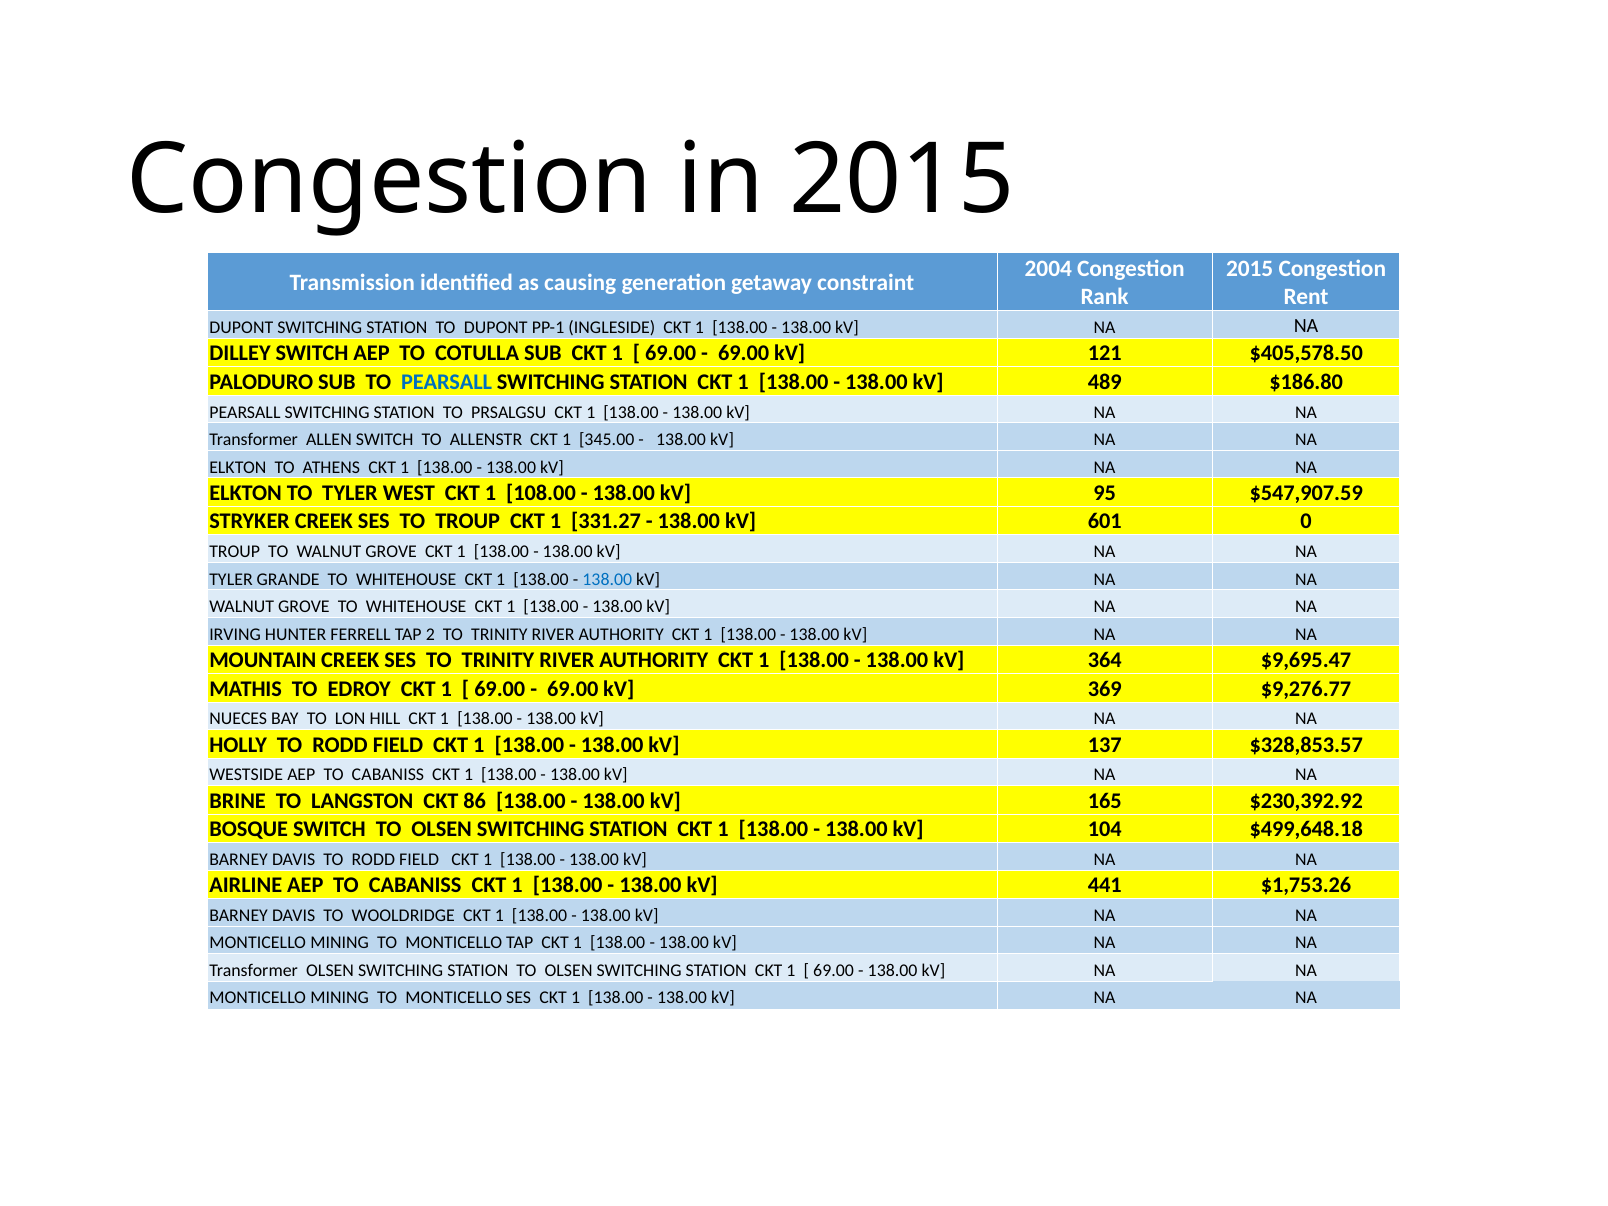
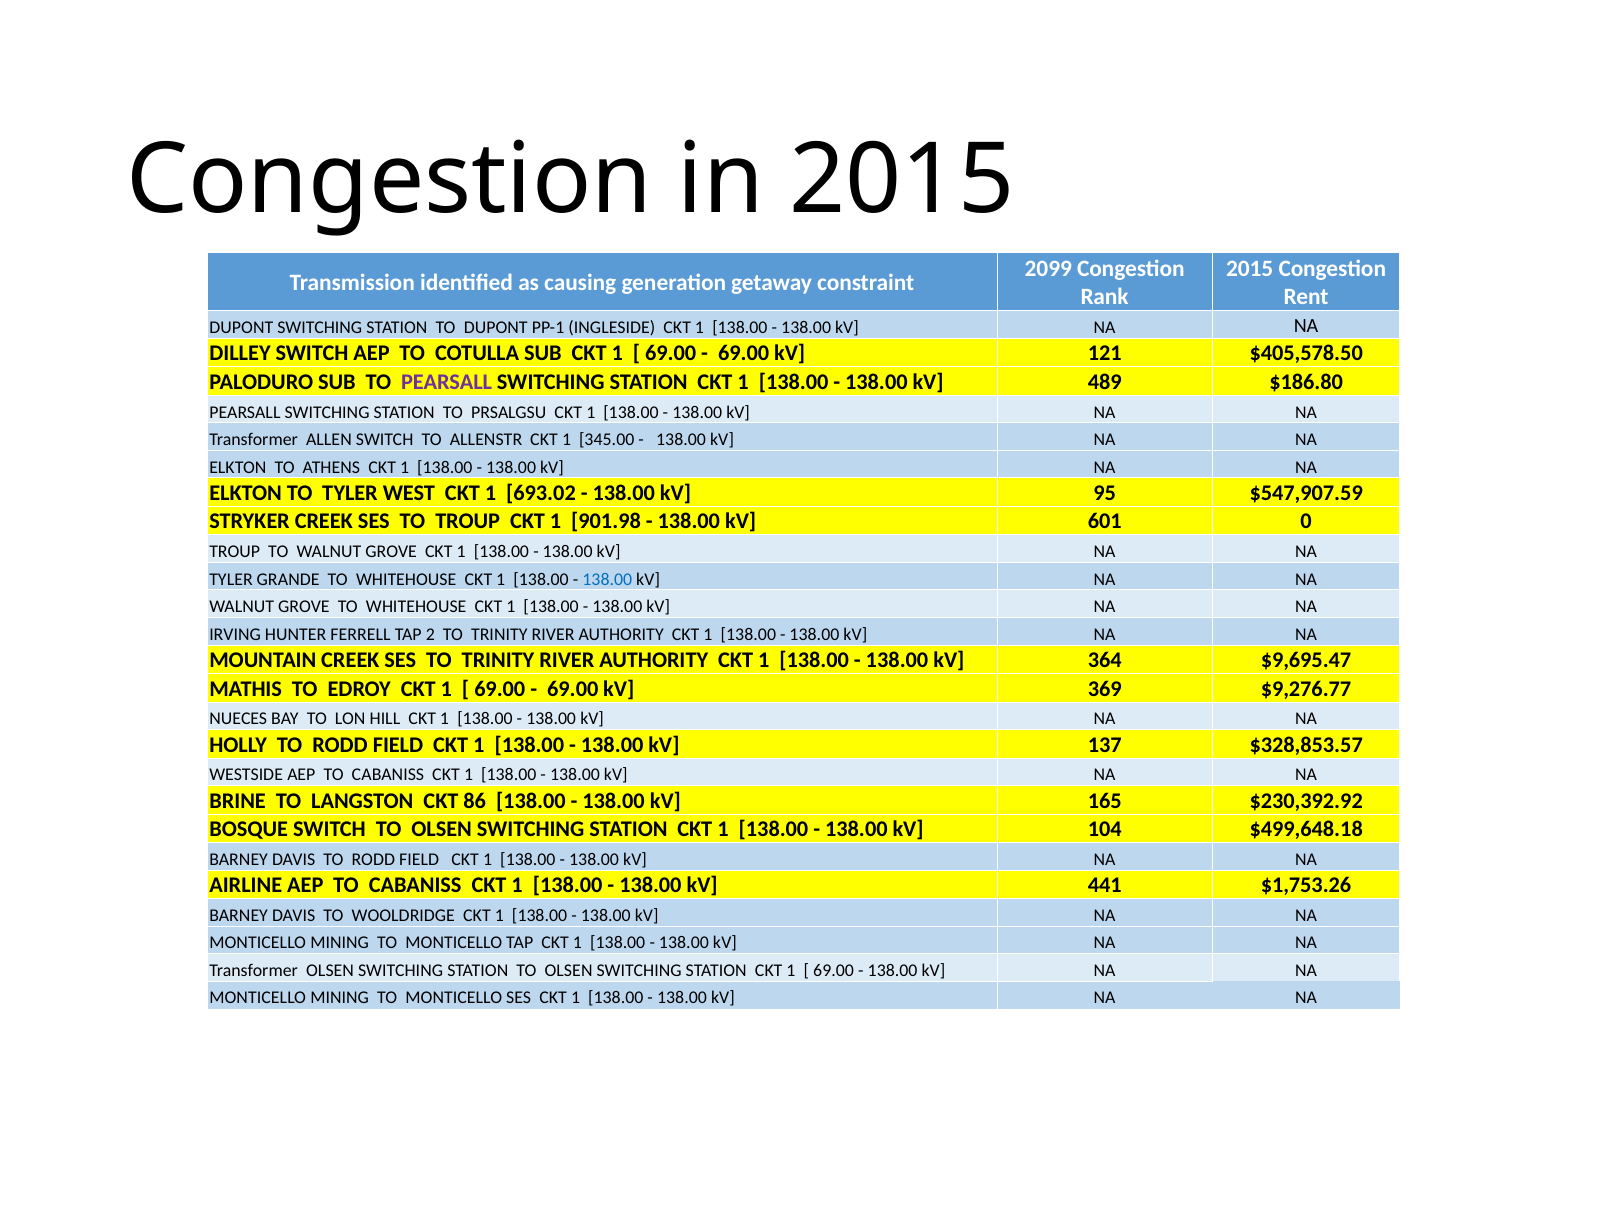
2004: 2004 -> 2099 (1048, 268)
PEARSALL colour: blue -> purple (447, 382)
108.00: 108.00 -> 693.02 (541, 493)
331.27: 331.27 -> 901.98 (606, 522)
